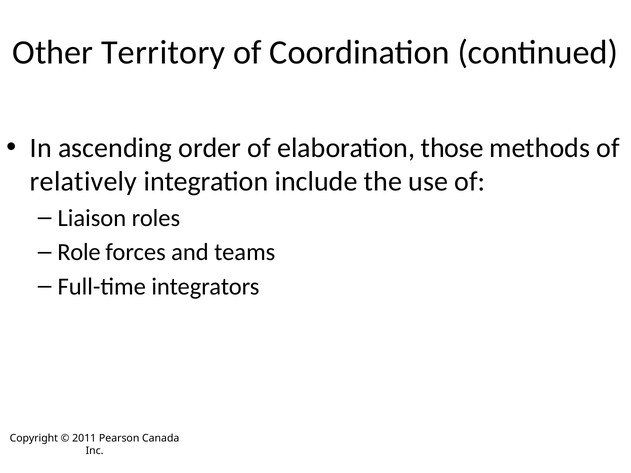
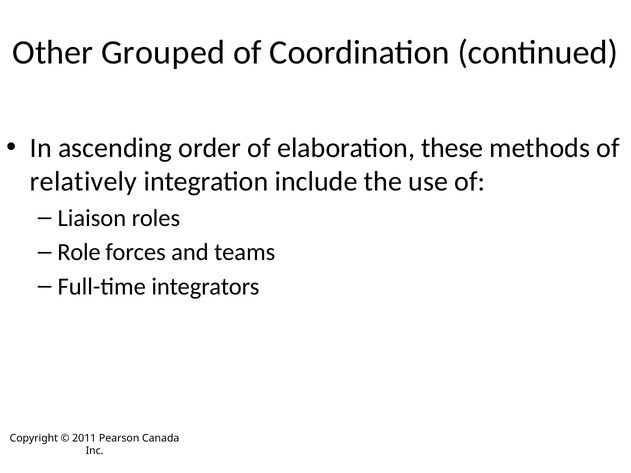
Territory: Territory -> Grouped (163, 52)
those: those -> these (452, 148)
